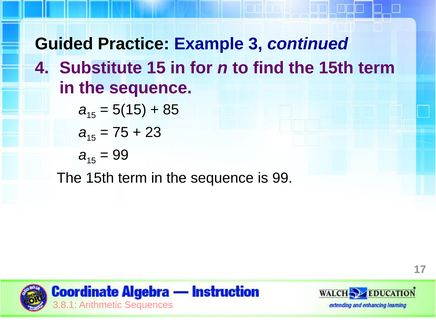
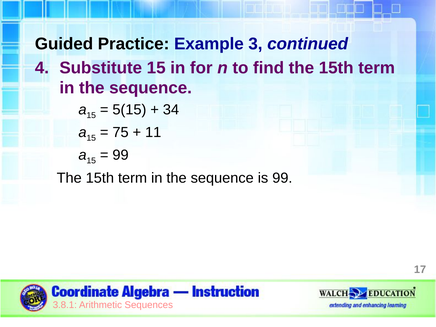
85: 85 -> 34 (171, 110)
23: 23 -> 11 (153, 132)
